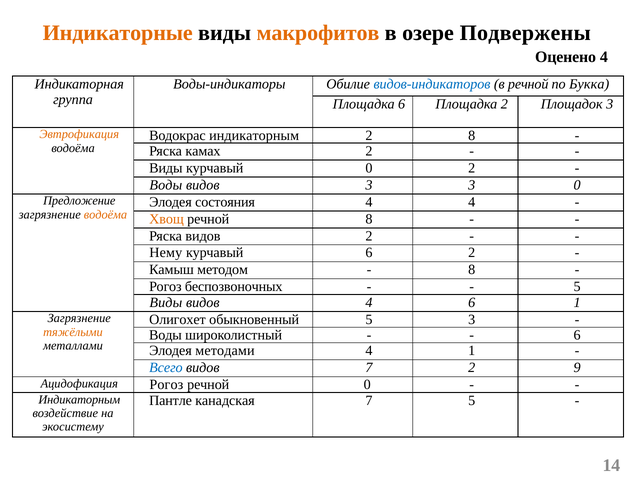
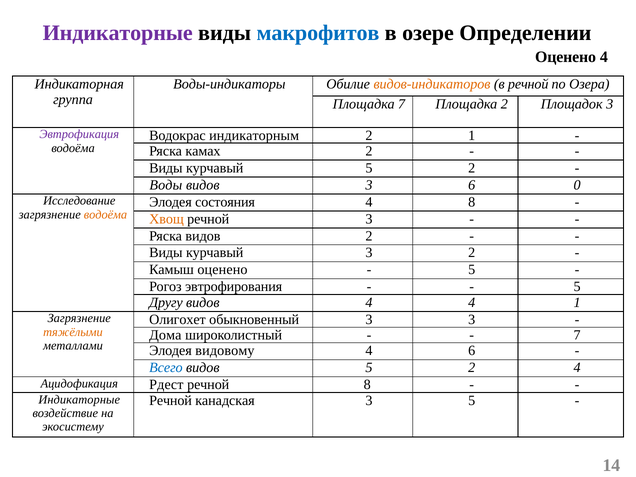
Индикаторные colour: orange -> purple (118, 33)
макрофитов colour: orange -> blue (318, 33)
Подвержены: Подвержены -> Определении (525, 33)
видов-индикаторов colour: blue -> orange (432, 84)
Букка: Букка -> Озера (589, 84)
Площадка 6: 6 -> 7 (402, 104)
Эвтрофикация colour: orange -> purple (79, 134)
2 8: 8 -> 1 (472, 135)
курчавый 0: 0 -> 5 (369, 168)
3 3: 3 -> 6 (472, 185)
Предложение: Предложение -> Исследование (79, 201)
4 4: 4 -> 8 (472, 202)
речной 8: 8 -> 3 (369, 219)
Нему: Нему -> Виды (166, 253)
курчавый 6: 6 -> 3 (369, 253)
Камыш методом: методом -> оценено (222, 270)
8: 8 -> 5 (472, 270)
беспозвоночных: беспозвоночных -> эвтрофирования (234, 287)
Виды: Виды -> Другу (166, 302)
4 6: 6 -> 4 (472, 302)
обыкновенный 5: 5 -> 3 (369, 319)
Воды: Воды -> Дома (165, 335)
6: 6 -> 7 (577, 335)
методами: методами -> видовому (225, 351)
4 1: 1 -> 6 (472, 351)
видов 7: 7 -> 5 (369, 368)
2 9: 9 -> 4 (577, 368)
Ацидофикация Рогоз: Рогоз -> Рдест (166, 385)
речной 0: 0 -> 8 (367, 385)
Индикаторным: Индикаторным -> Индикаторные (79, 399)
Пантле: Пантле -> Речной (171, 400)
канадская 7: 7 -> 3 (369, 400)
